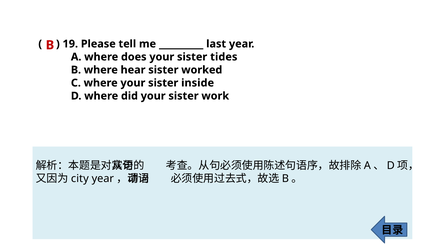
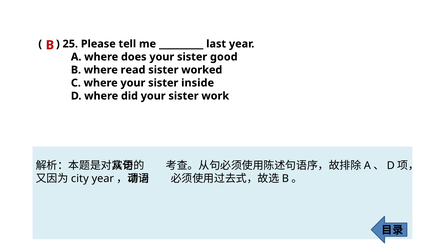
19: 19 -> 25 (70, 44)
tides: tides -> good (224, 57)
hear: hear -> read (133, 70)
